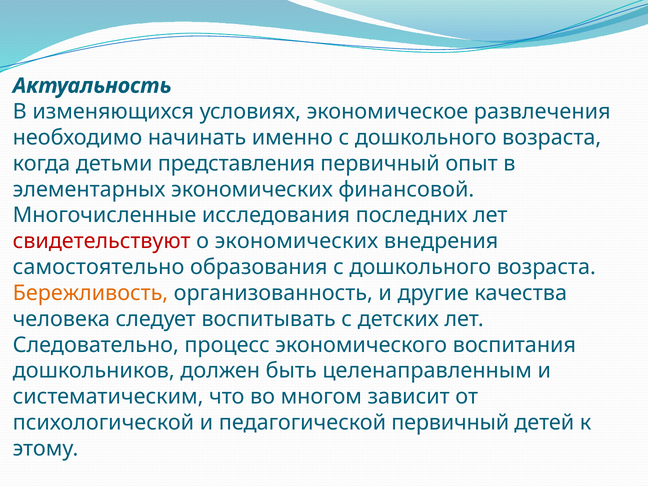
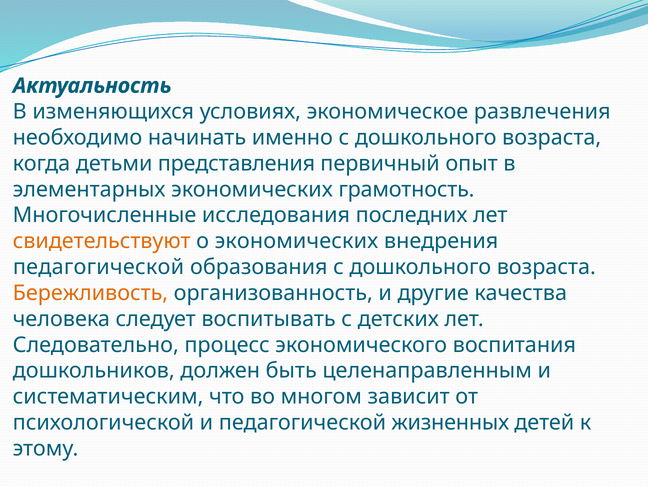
финансовой: финансовой -> грамотность (406, 189)
свидетельствуют colour: red -> orange (102, 241)
самостоятельно: самостоятельно -> педагогической (98, 267)
педагогической первичный: первичный -> жизненных (450, 423)
